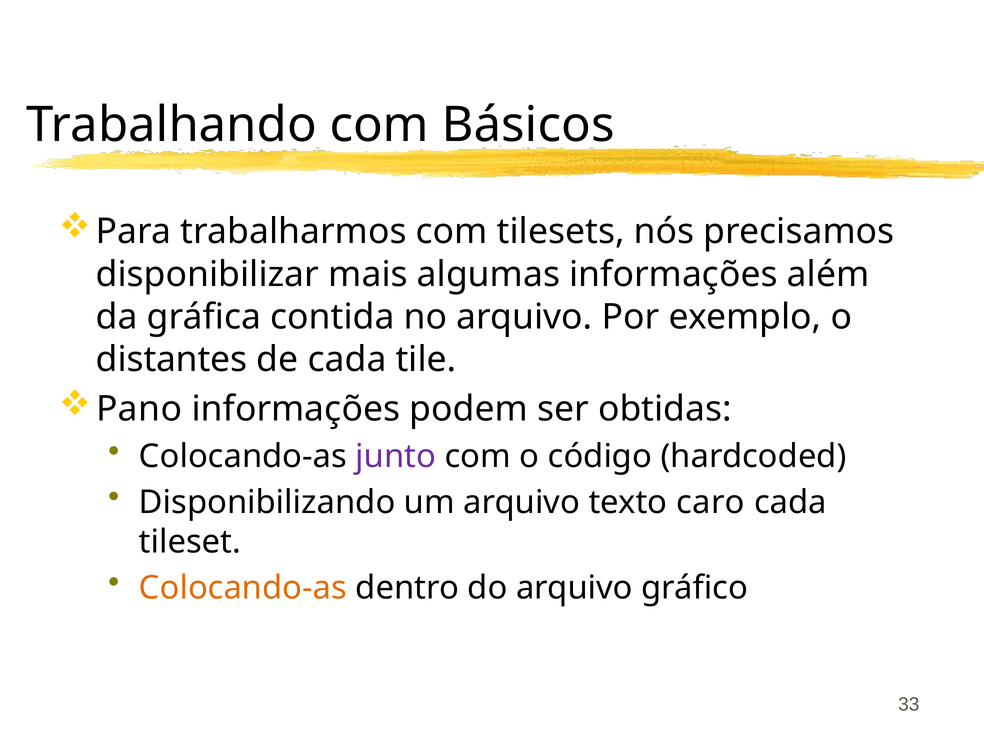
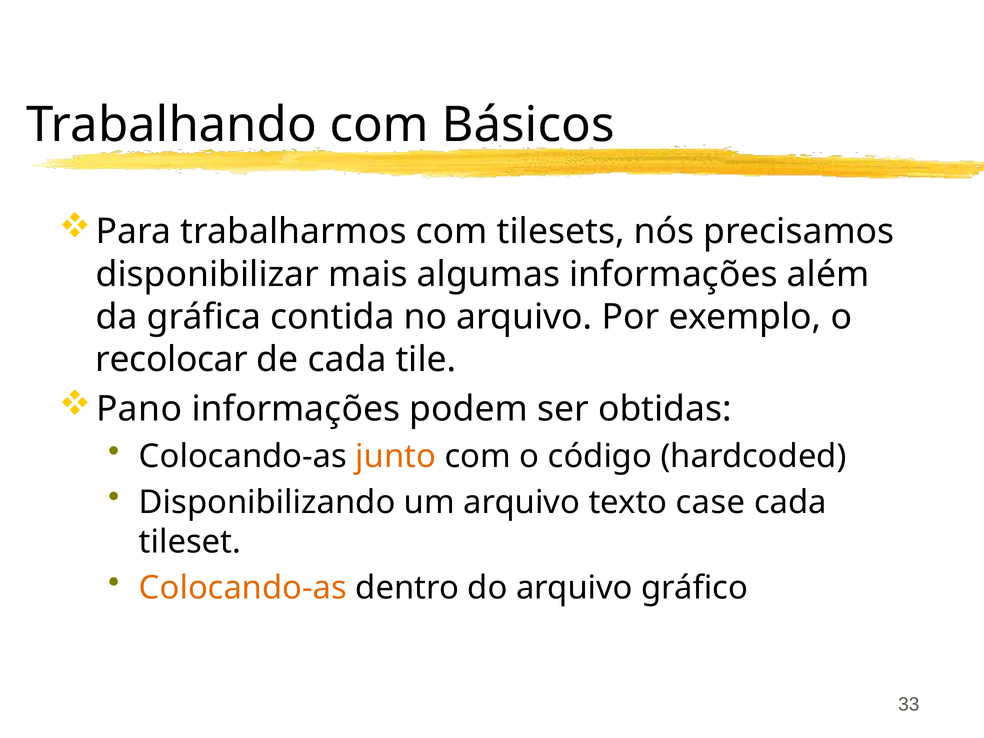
distantes: distantes -> recolocar (172, 360)
junto colour: purple -> orange (396, 457)
caro: caro -> case (711, 502)
